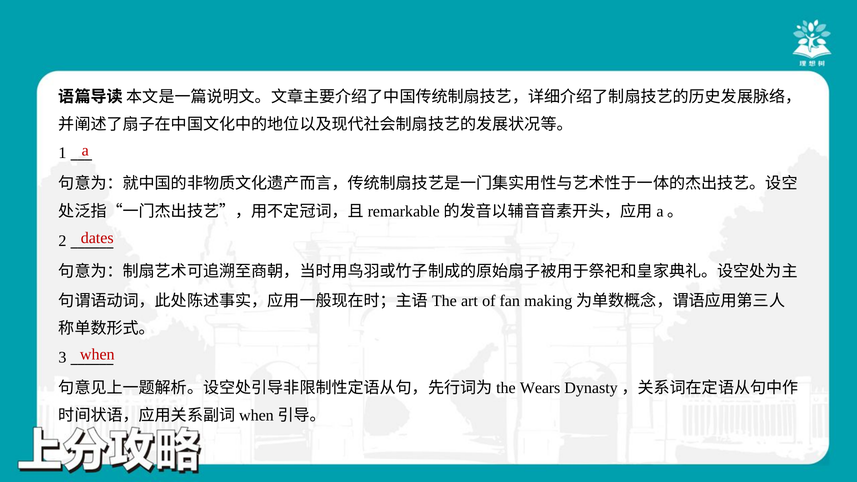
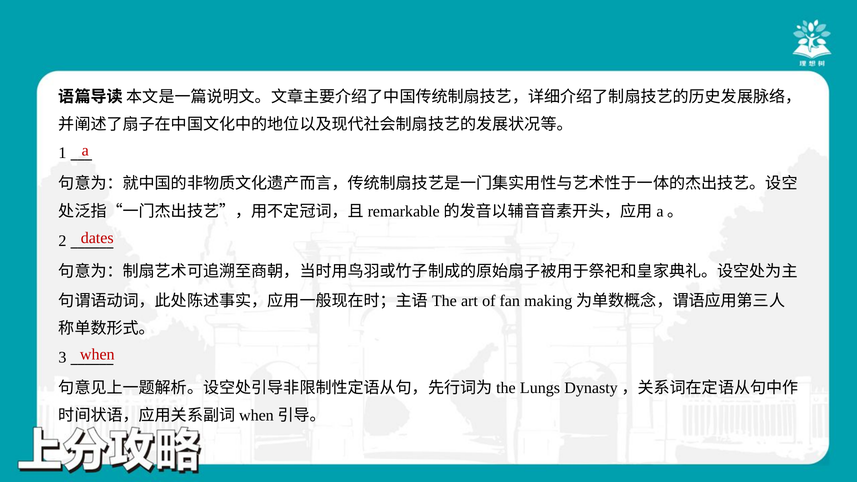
Wears: Wears -> Lungs (540, 388)
